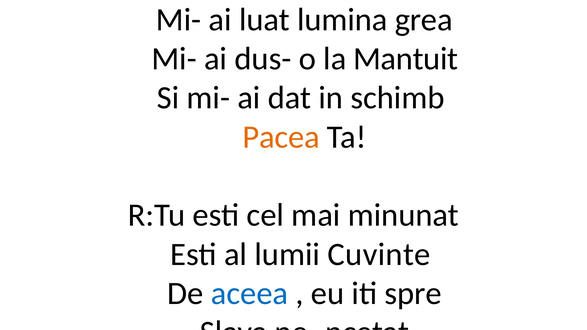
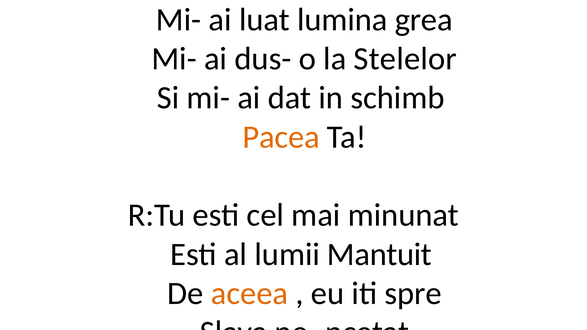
la Mantuit: Mantuit -> Stelelor (405, 59)
lumii Cuvinte: Cuvinte -> Mantuit (379, 254)
aceea colour: blue -> orange (250, 294)
